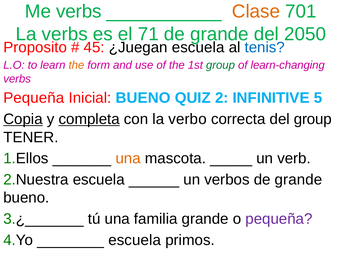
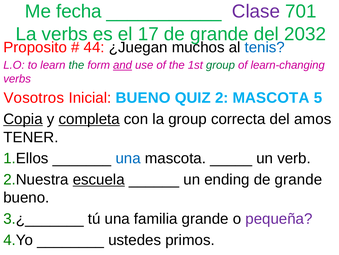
Me verbs: verbs -> fecha (79, 11)
Clase colour: orange -> purple (256, 11)
71: 71 -> 17 (148, 34)
2050: 2050 -> 2032 (305, 34)
45: 45 -> 44 (94, 47)
¿Juegan escuela: escuela -> muchos (198, 47)
the colour: orange -> green (76, 65)
and underline: none -> present (123, 65)
Pequeña: Pequeña -> Vosotros (34, 98)
2 INFINITIVE: INFINITIVE -> MASCOTA (271, 98)
la verbo: verbo -> group (188, 119)
del group: group -> amos (313, 119)
una colour: orange -> blue (128, 158)
escuela underline: none -> present (99, 179)
verbos: verbos -> ending (227, 179)
escuela: escuela -> ustedes (135, 239)
